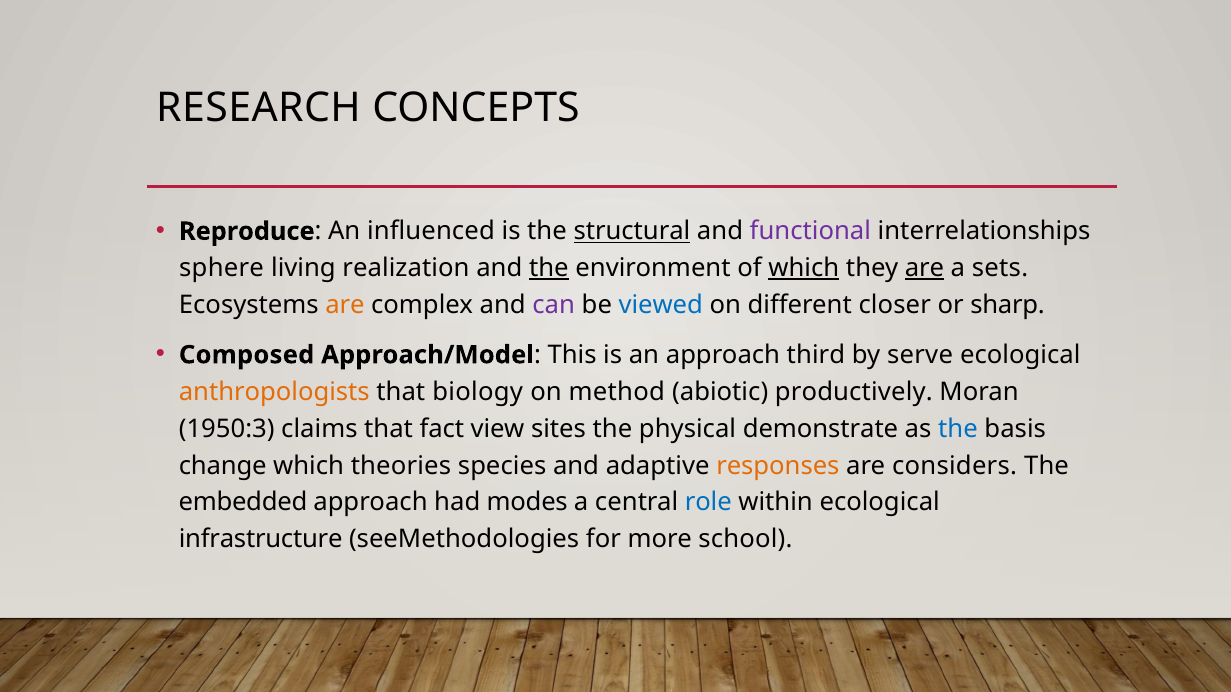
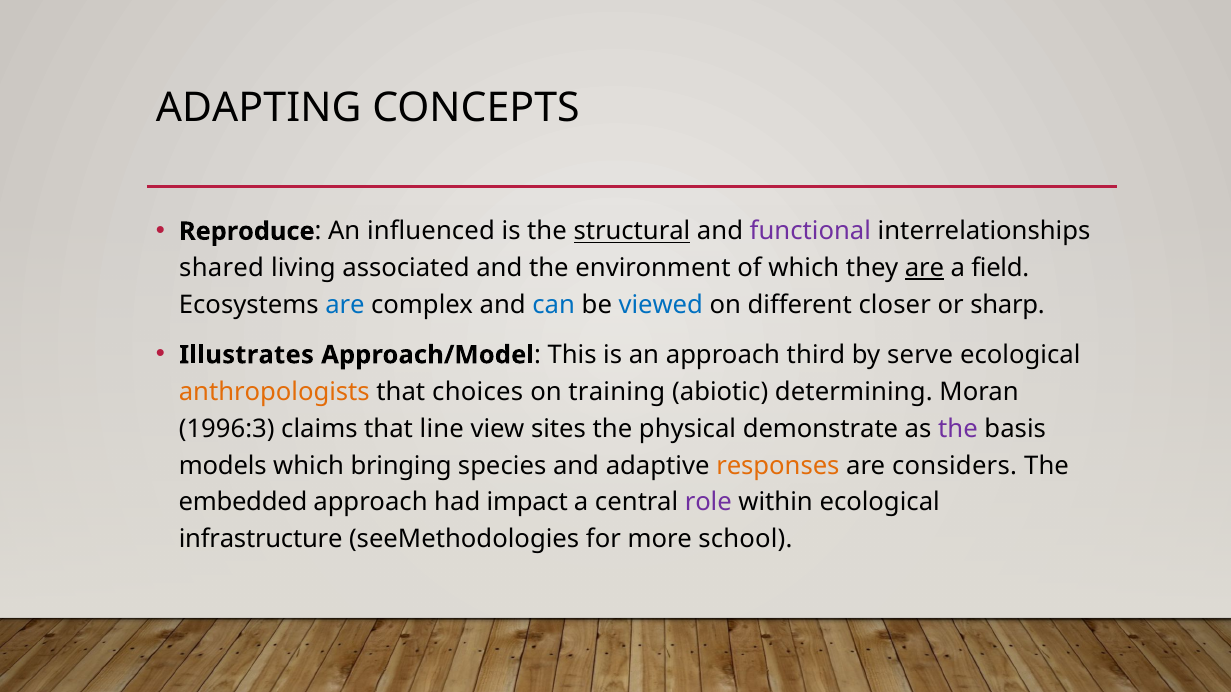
RESEARCH: RESEARCH -> ADAPTING (259, 108)
sphere: sphere -> shared (222, 268)
realization: realization -> associated (406, 268)
the underline: present -> none (549, 268)
which underline: present -> none (804, 268)
sets: sets -> field (1000, 268)
are colour: orange -> blue (345, 305)
can colour: purple -> blue (554, 305)
Composed: Composed -> Illustrates (247, 355)
biology: biology -> choices (478, 392)
method: method -> training (617, 392)
productively: productively -> determining (854, 392)
1950:3: 1950:3 -> 1996:3 (227, 429)
fact: fact -> line (442, 429)
the colour: blue -> purple (958, 429)
change: change -> models (223, 466)
theories: theories -> bringing (401, 466)
modes: modes -> impact (527, 503)
role colour: blue -> purple (708, 503)
